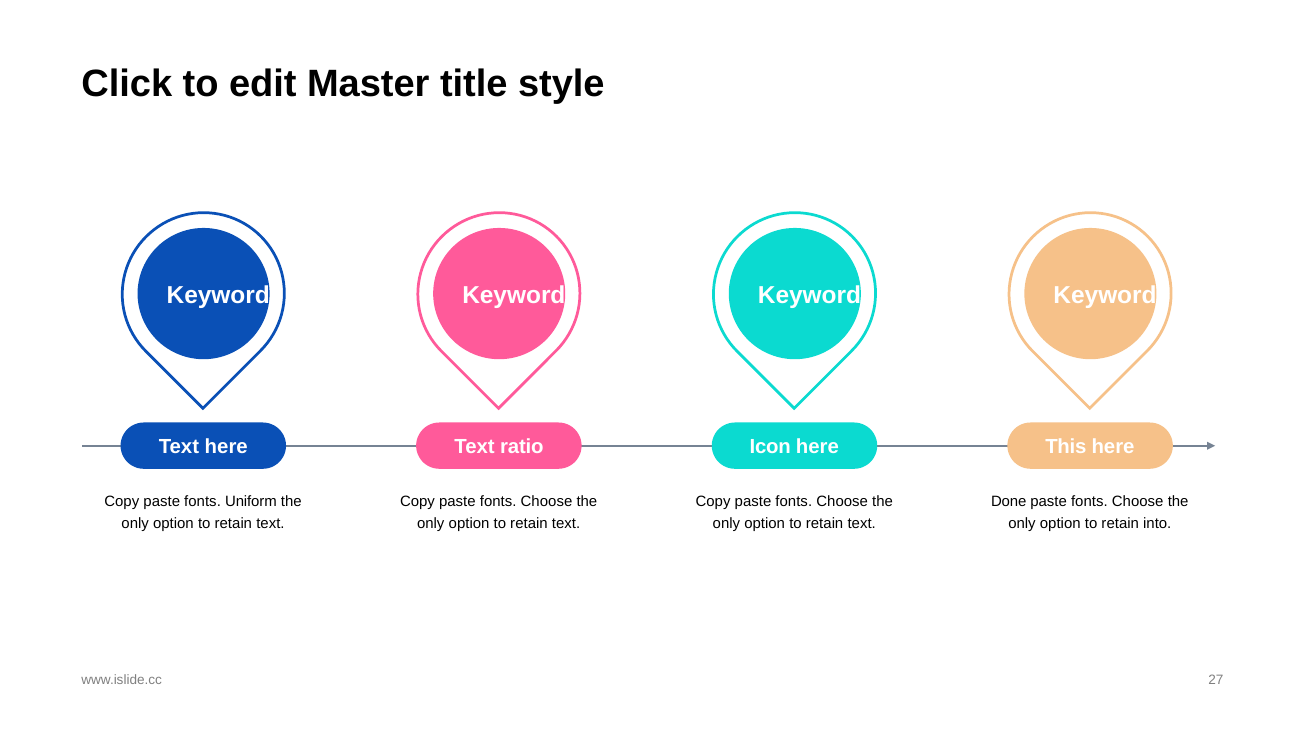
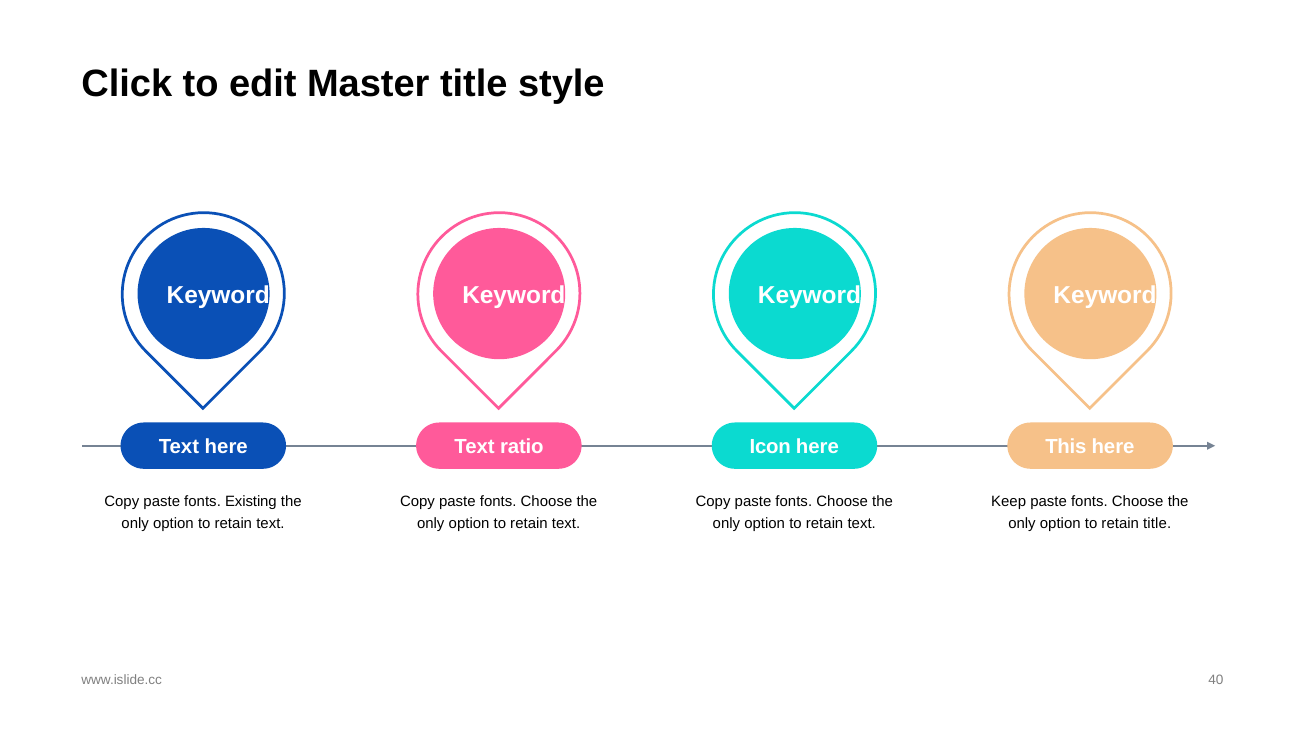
Uniform: Uniform -> Existing (251, 502)
Done: Done -> Keep (1009, 502)
retain into: into -> title (1157, 523)
27: 27 -> 40 (1216, 680)
